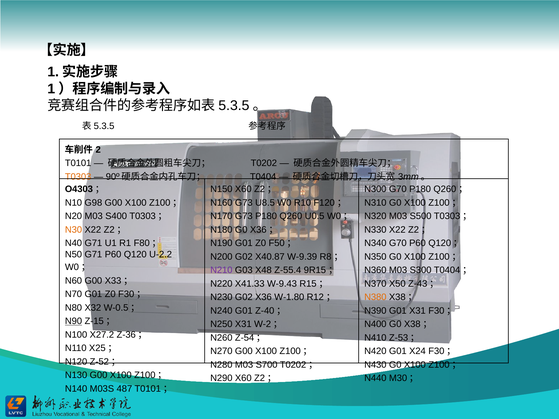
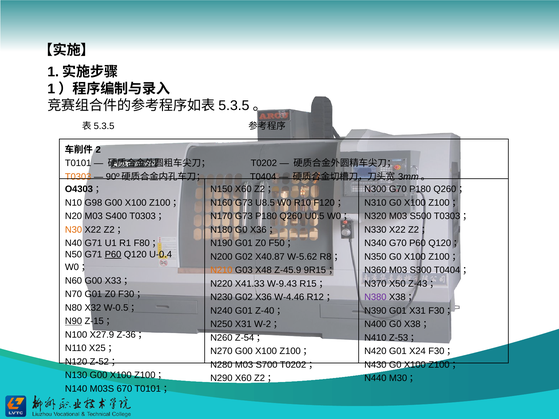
P60 underline: none -> present (113, 255)
U-2.2: U-2.2 -> U-0.4 (161, 255)
W-9.39: W-9.39 -> W-5.62 (302, 257)
N210 colour: purple -> orange (221, 270)
Z-55.4: Z-55.4 -> Z-45.9 (288, 270)
W-1.80: W-1.80 -> W-4.46 (289, 297)
N380 colour: orange -> purple (375, 297)
X27.2: X27.2 -> X27.9 (102, 335)
487: 487 -> 670 (124, 389)
